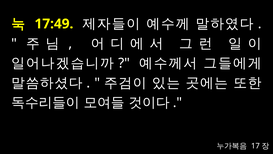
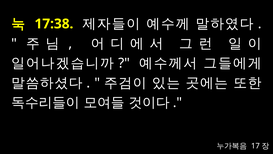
17:49: 17:49 -> 17:38 (54, 24)
